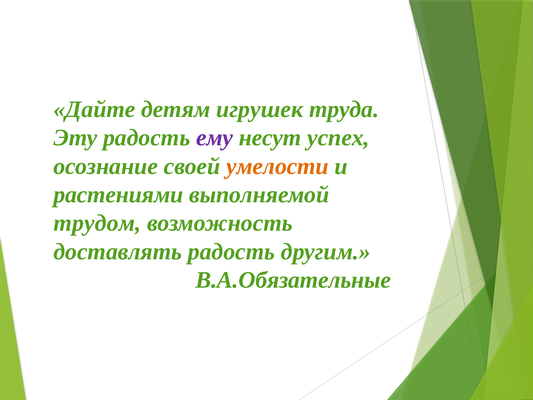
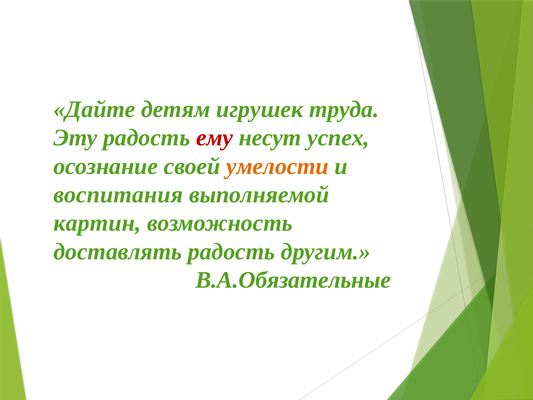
ему colour: purple -> red (215, 138)
растениями: растениями -> воспитания (118, 195)
трудом: трудом -> картин (97, 223)
